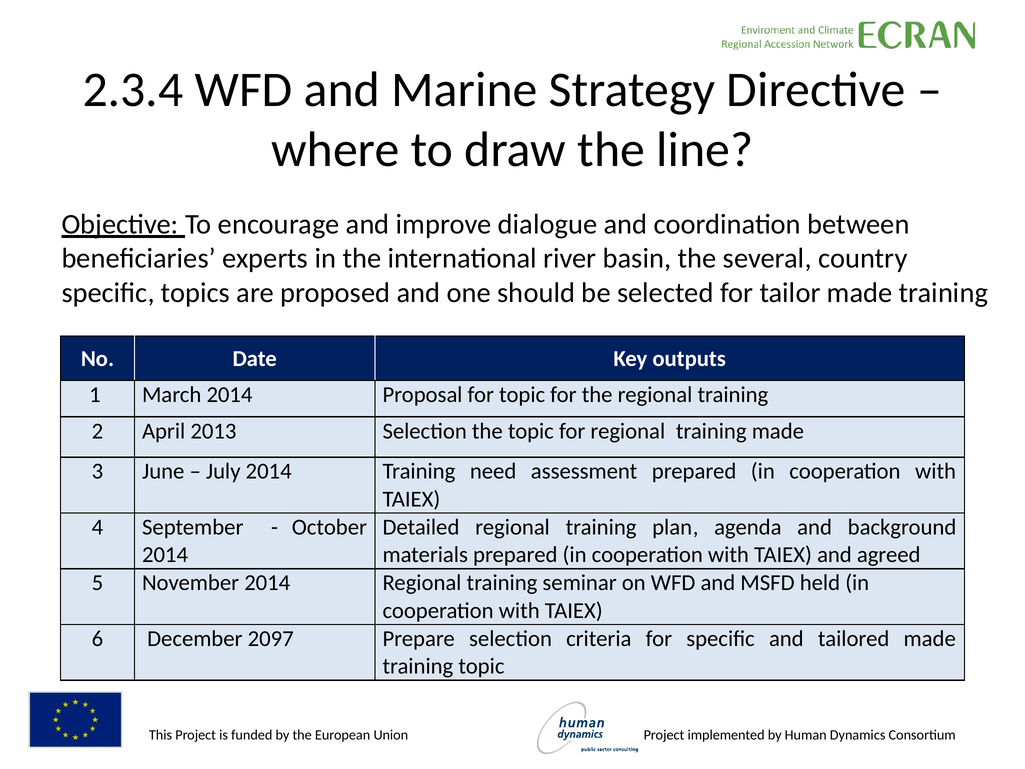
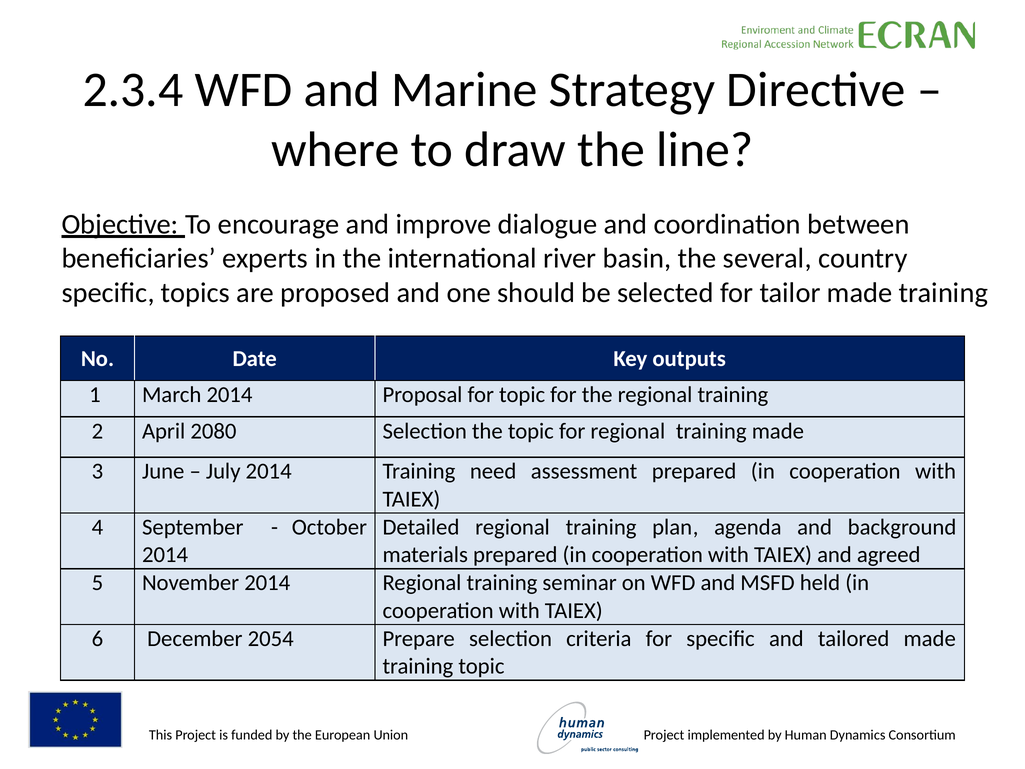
2013: 2013 -> 2080 (213, 431)
2097: 2097 -> 2054 (271, 638)
